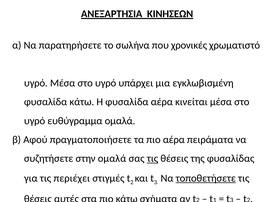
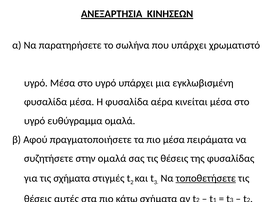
που χρονικές: χρονικές -> υπάρχει (189, 45)
φυσαλίδα κάτω: κάτω -> μέσα (82, 102)
πιο αέρα: αέρα -> μέσα (174, 140)
τις underline: present -> none (153, 159)
τις περιέχει: περιέχει -> σχήματα (72, 179)
